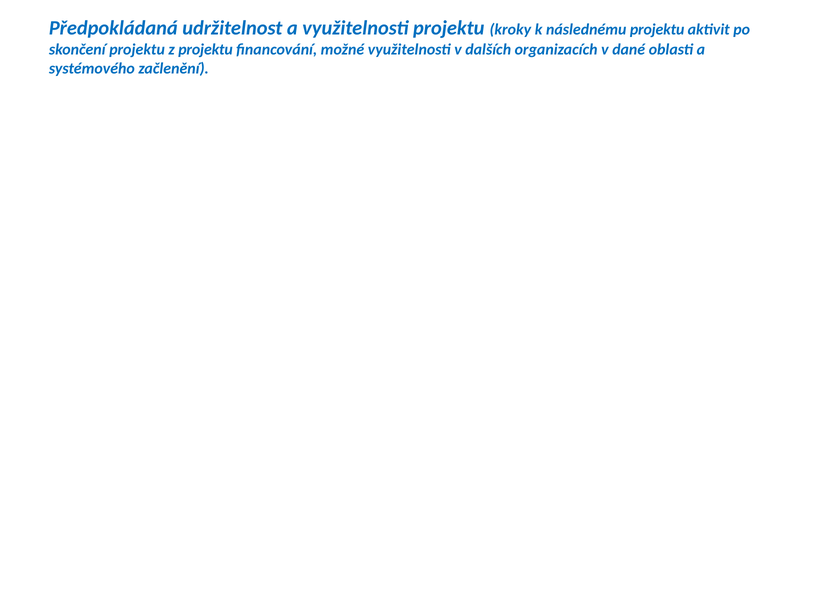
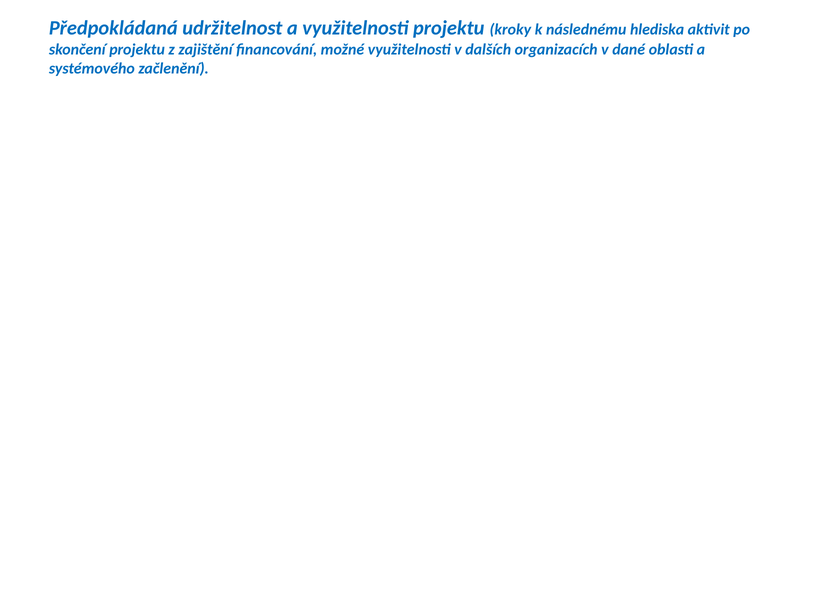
následnému projektu: projektu -> hlediska (657, 30)
z projektu: projektu -> zajištění (205, 50)
